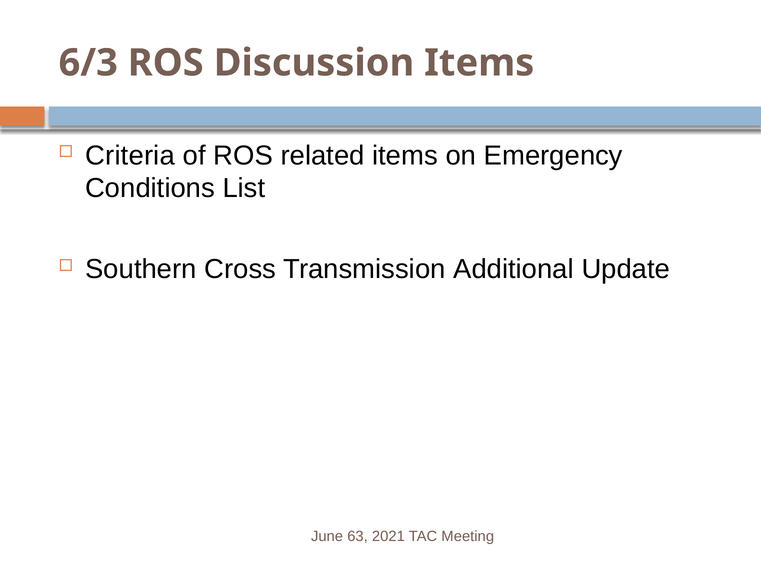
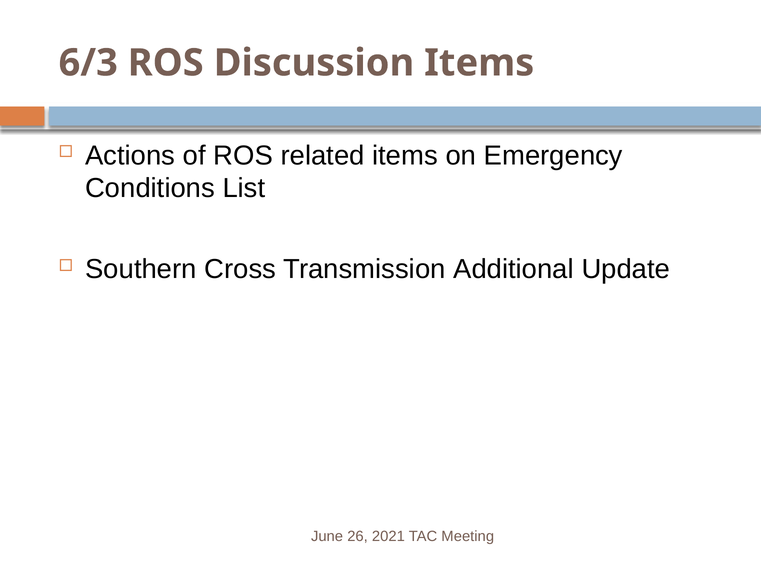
Criteria: Criteria -> Actions (130, 155)
63: 63 -> 26 (358, 536)
